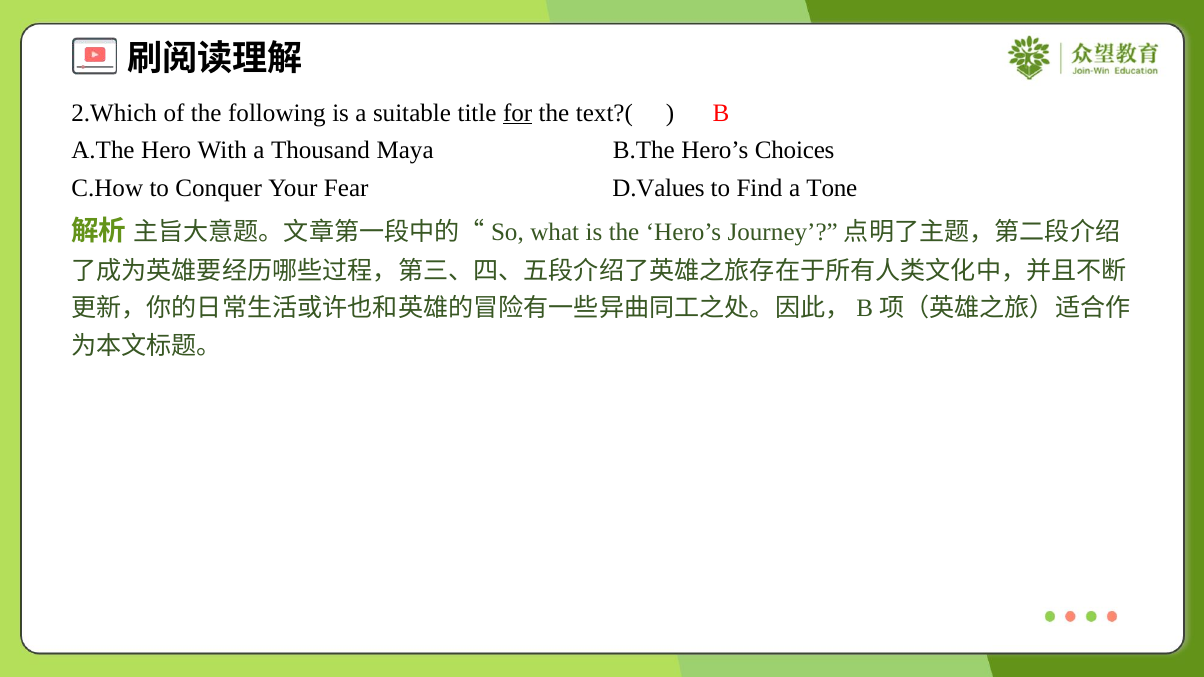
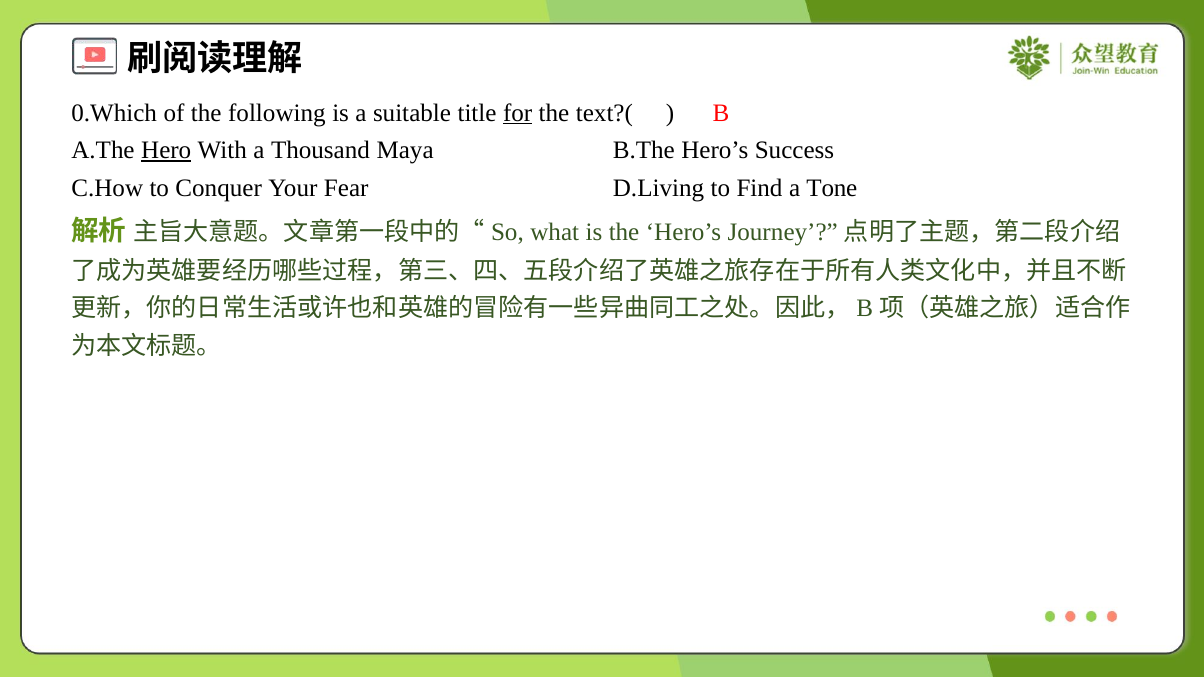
2.Which: 2.Which -> 0.Which (114, 113)
Hero underline: none -> present (166, 150)
Choices: Choices -> Success (795, 150)
D.Values: D.Values -> D.Living (659, 188)
